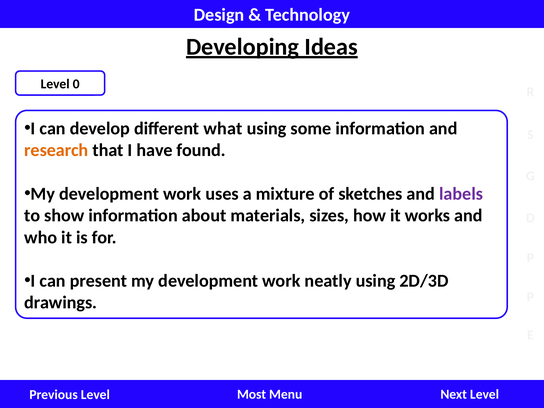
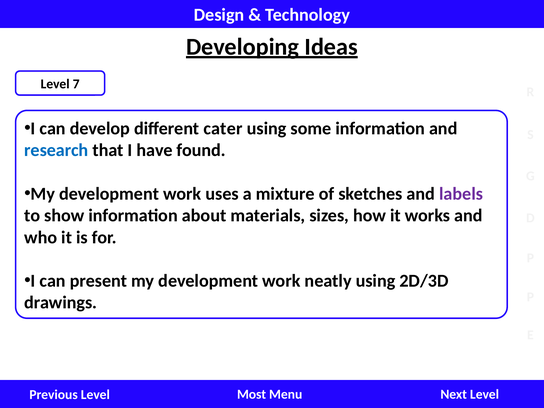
0: 0 -> 7 (76, 84)
what: what -> cater (223, 129)
research colour: orange -> blue (56, 150)
